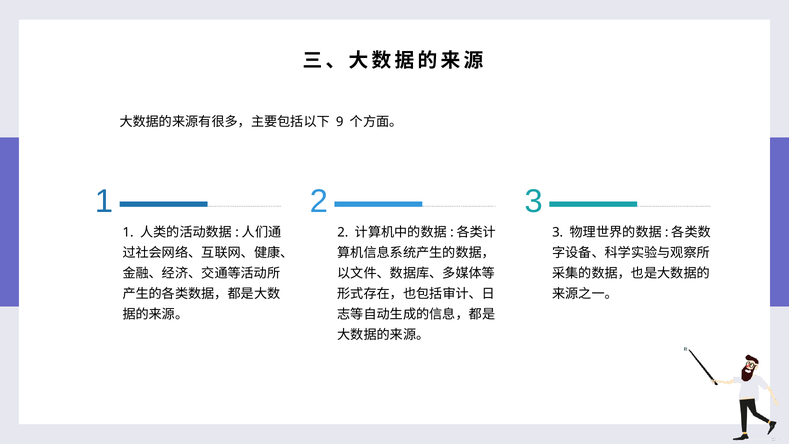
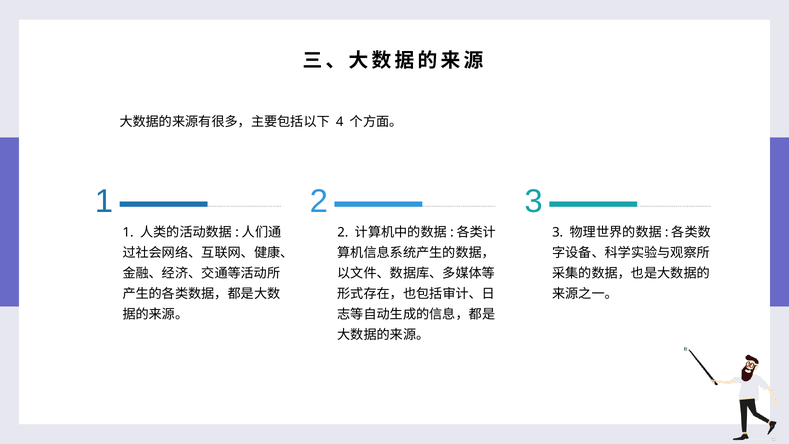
9: 9 -> 4 (340, 122)
